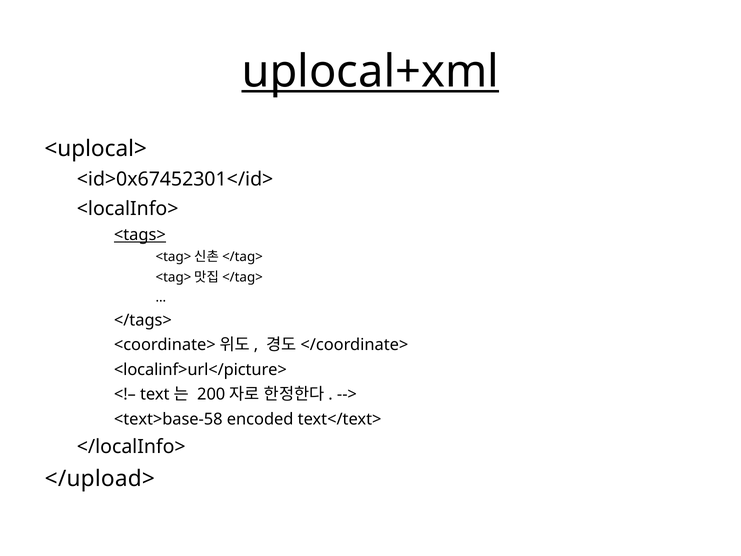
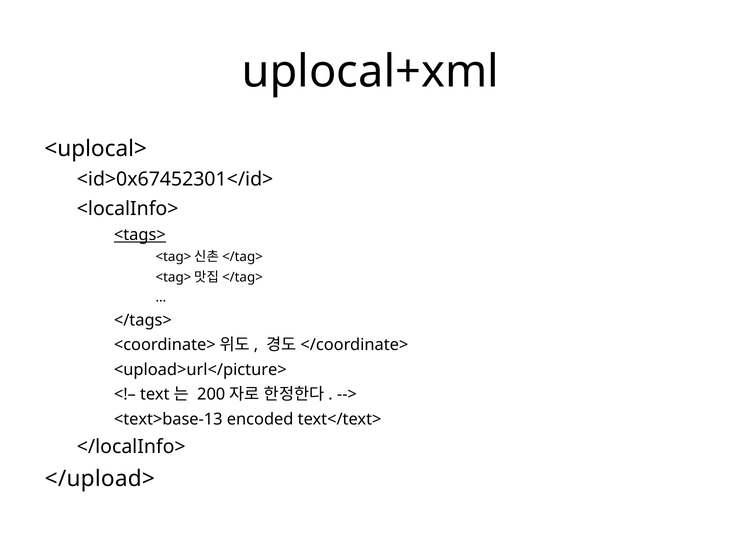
uplocal+xml underline: present -> none (370, 72)
<localinf>url</picture>: <localinf>url</picture> -> <upload>url</picture> (200, 370)
<text>base-58: <text>base-58 -> <text>base-13 (168, 419)
